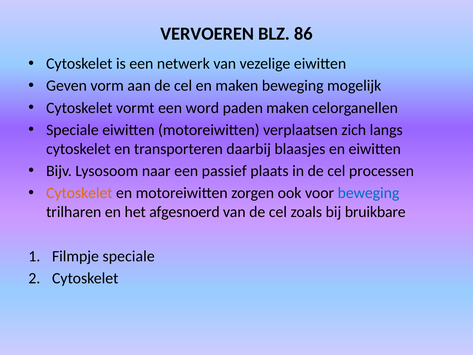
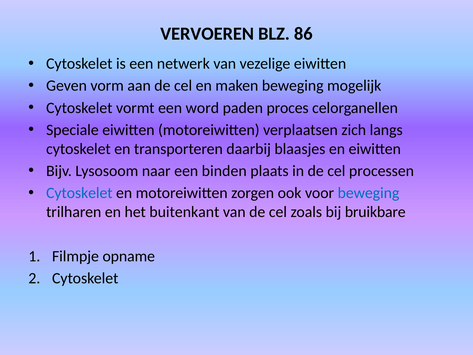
paden maken: maken -> proces (288, 108)
passief: passief -> binden (224, 171)
Cytoskelet colour: orange -> blue (79, 193)
afgesnoerd: afgesnoerd -> buitenkant (184, 212)
Filmpje speciale: speciale -> opname (129, 256)
